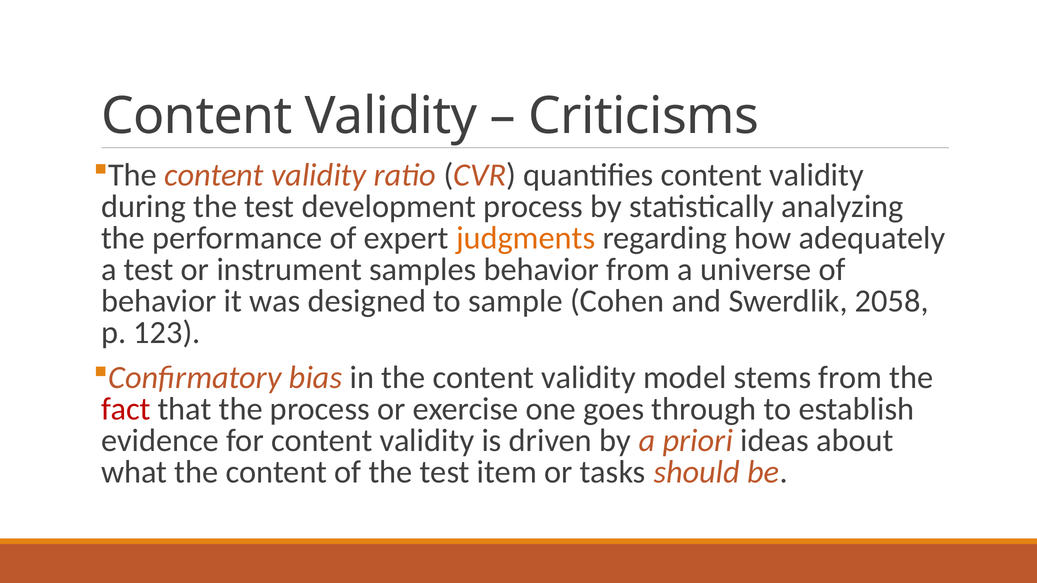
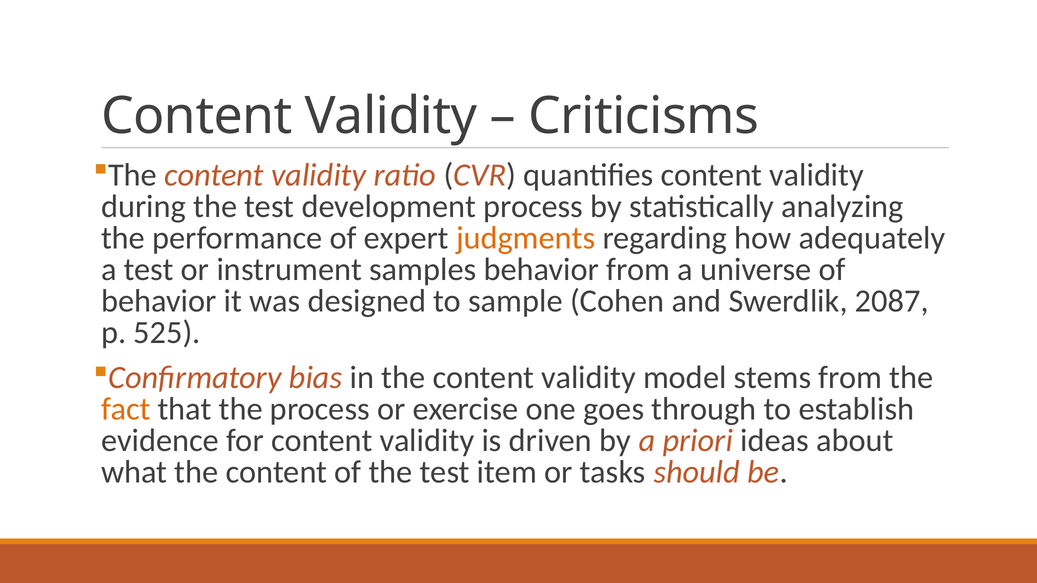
2058: 2058 -> 2087 (892, 301)
123: 123 -> 525 (167, 333)
fact colour: red -> orange (126, 410)
